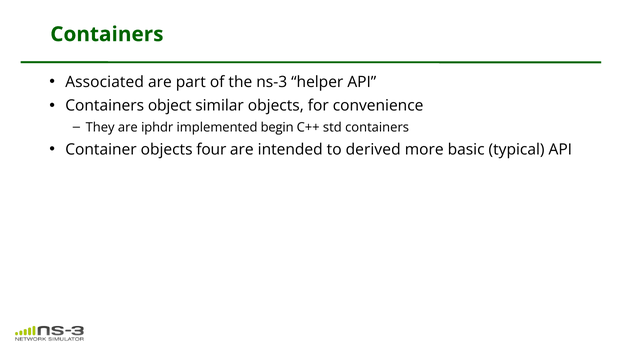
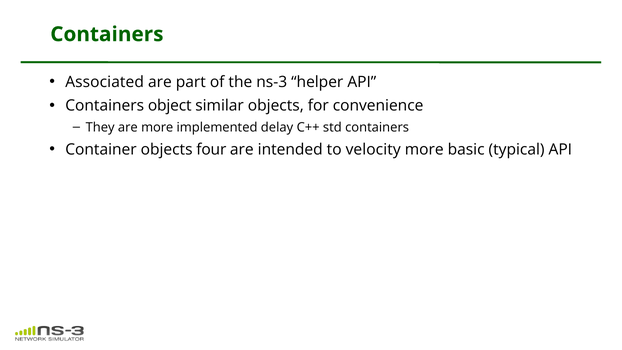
are iphdr: iphdr -> more (157, 127)
begin: begin -> delay (277, 127)
derived: derived -> velocity (373, 150)
